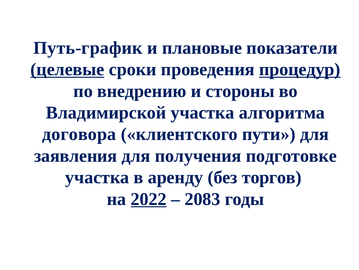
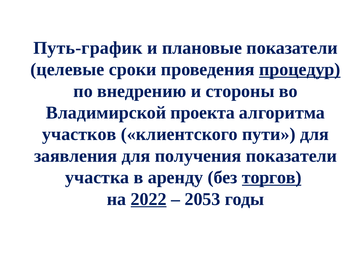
целевые underline: present -> none (67, 69)
Владимирской участка: участка -> проекта (203, 112)
договора: договора -> участков (79, 134)
получения подготовке: подготовке -> показатели (291, 155)
торгов underline: none -> present (272, 177)
2083: 2083 -> 2053 (202, 199)
